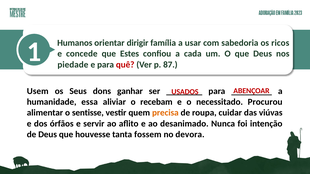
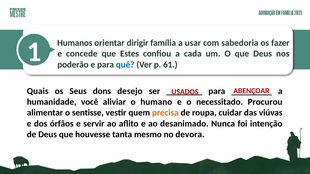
ricos: ricos -> fazer (280, 43)
piedade: piedade -> poderão (73, 65)
quê colour: red -> blue (125, 65)
87: 87 -> 61 (170, 65)
Usem: Usem -> Quais (38, 91)
ganhar: ganhar -> desejo (130, 91)
essa: essa -> você (90, 102)
recebam: recebam -> humano (156, 102)
fossem: fossem -> mesmo (148, 135)
